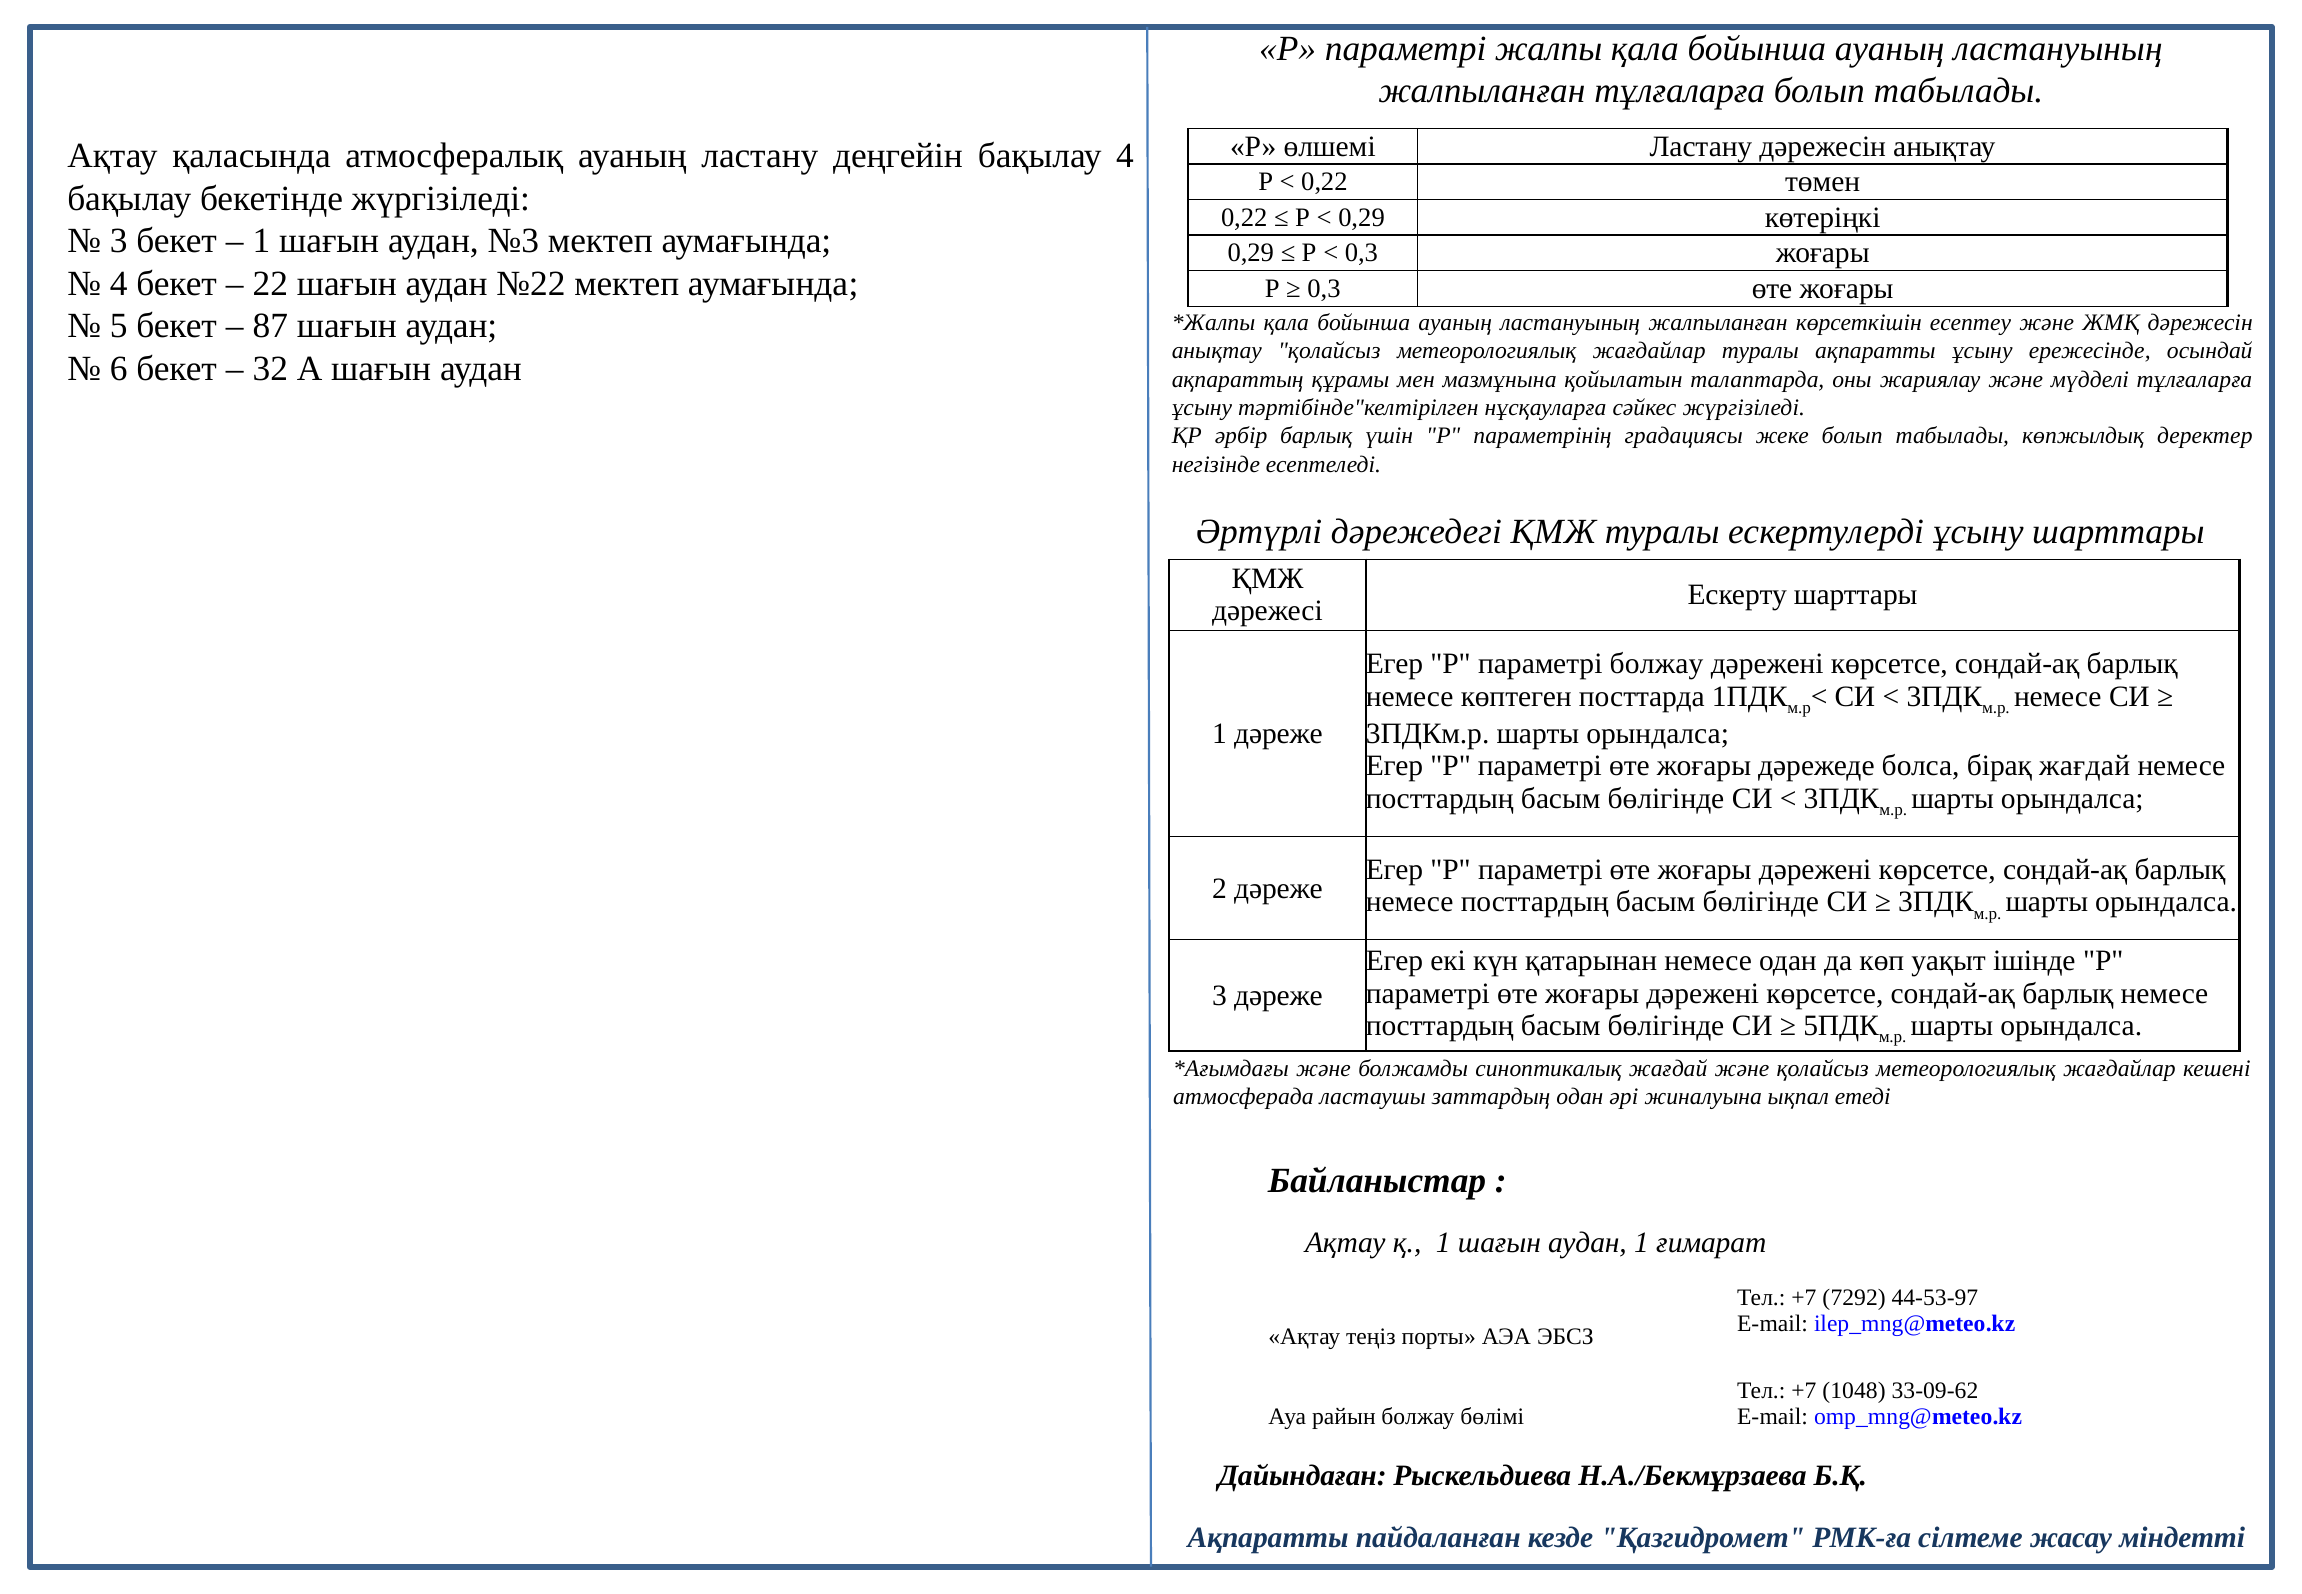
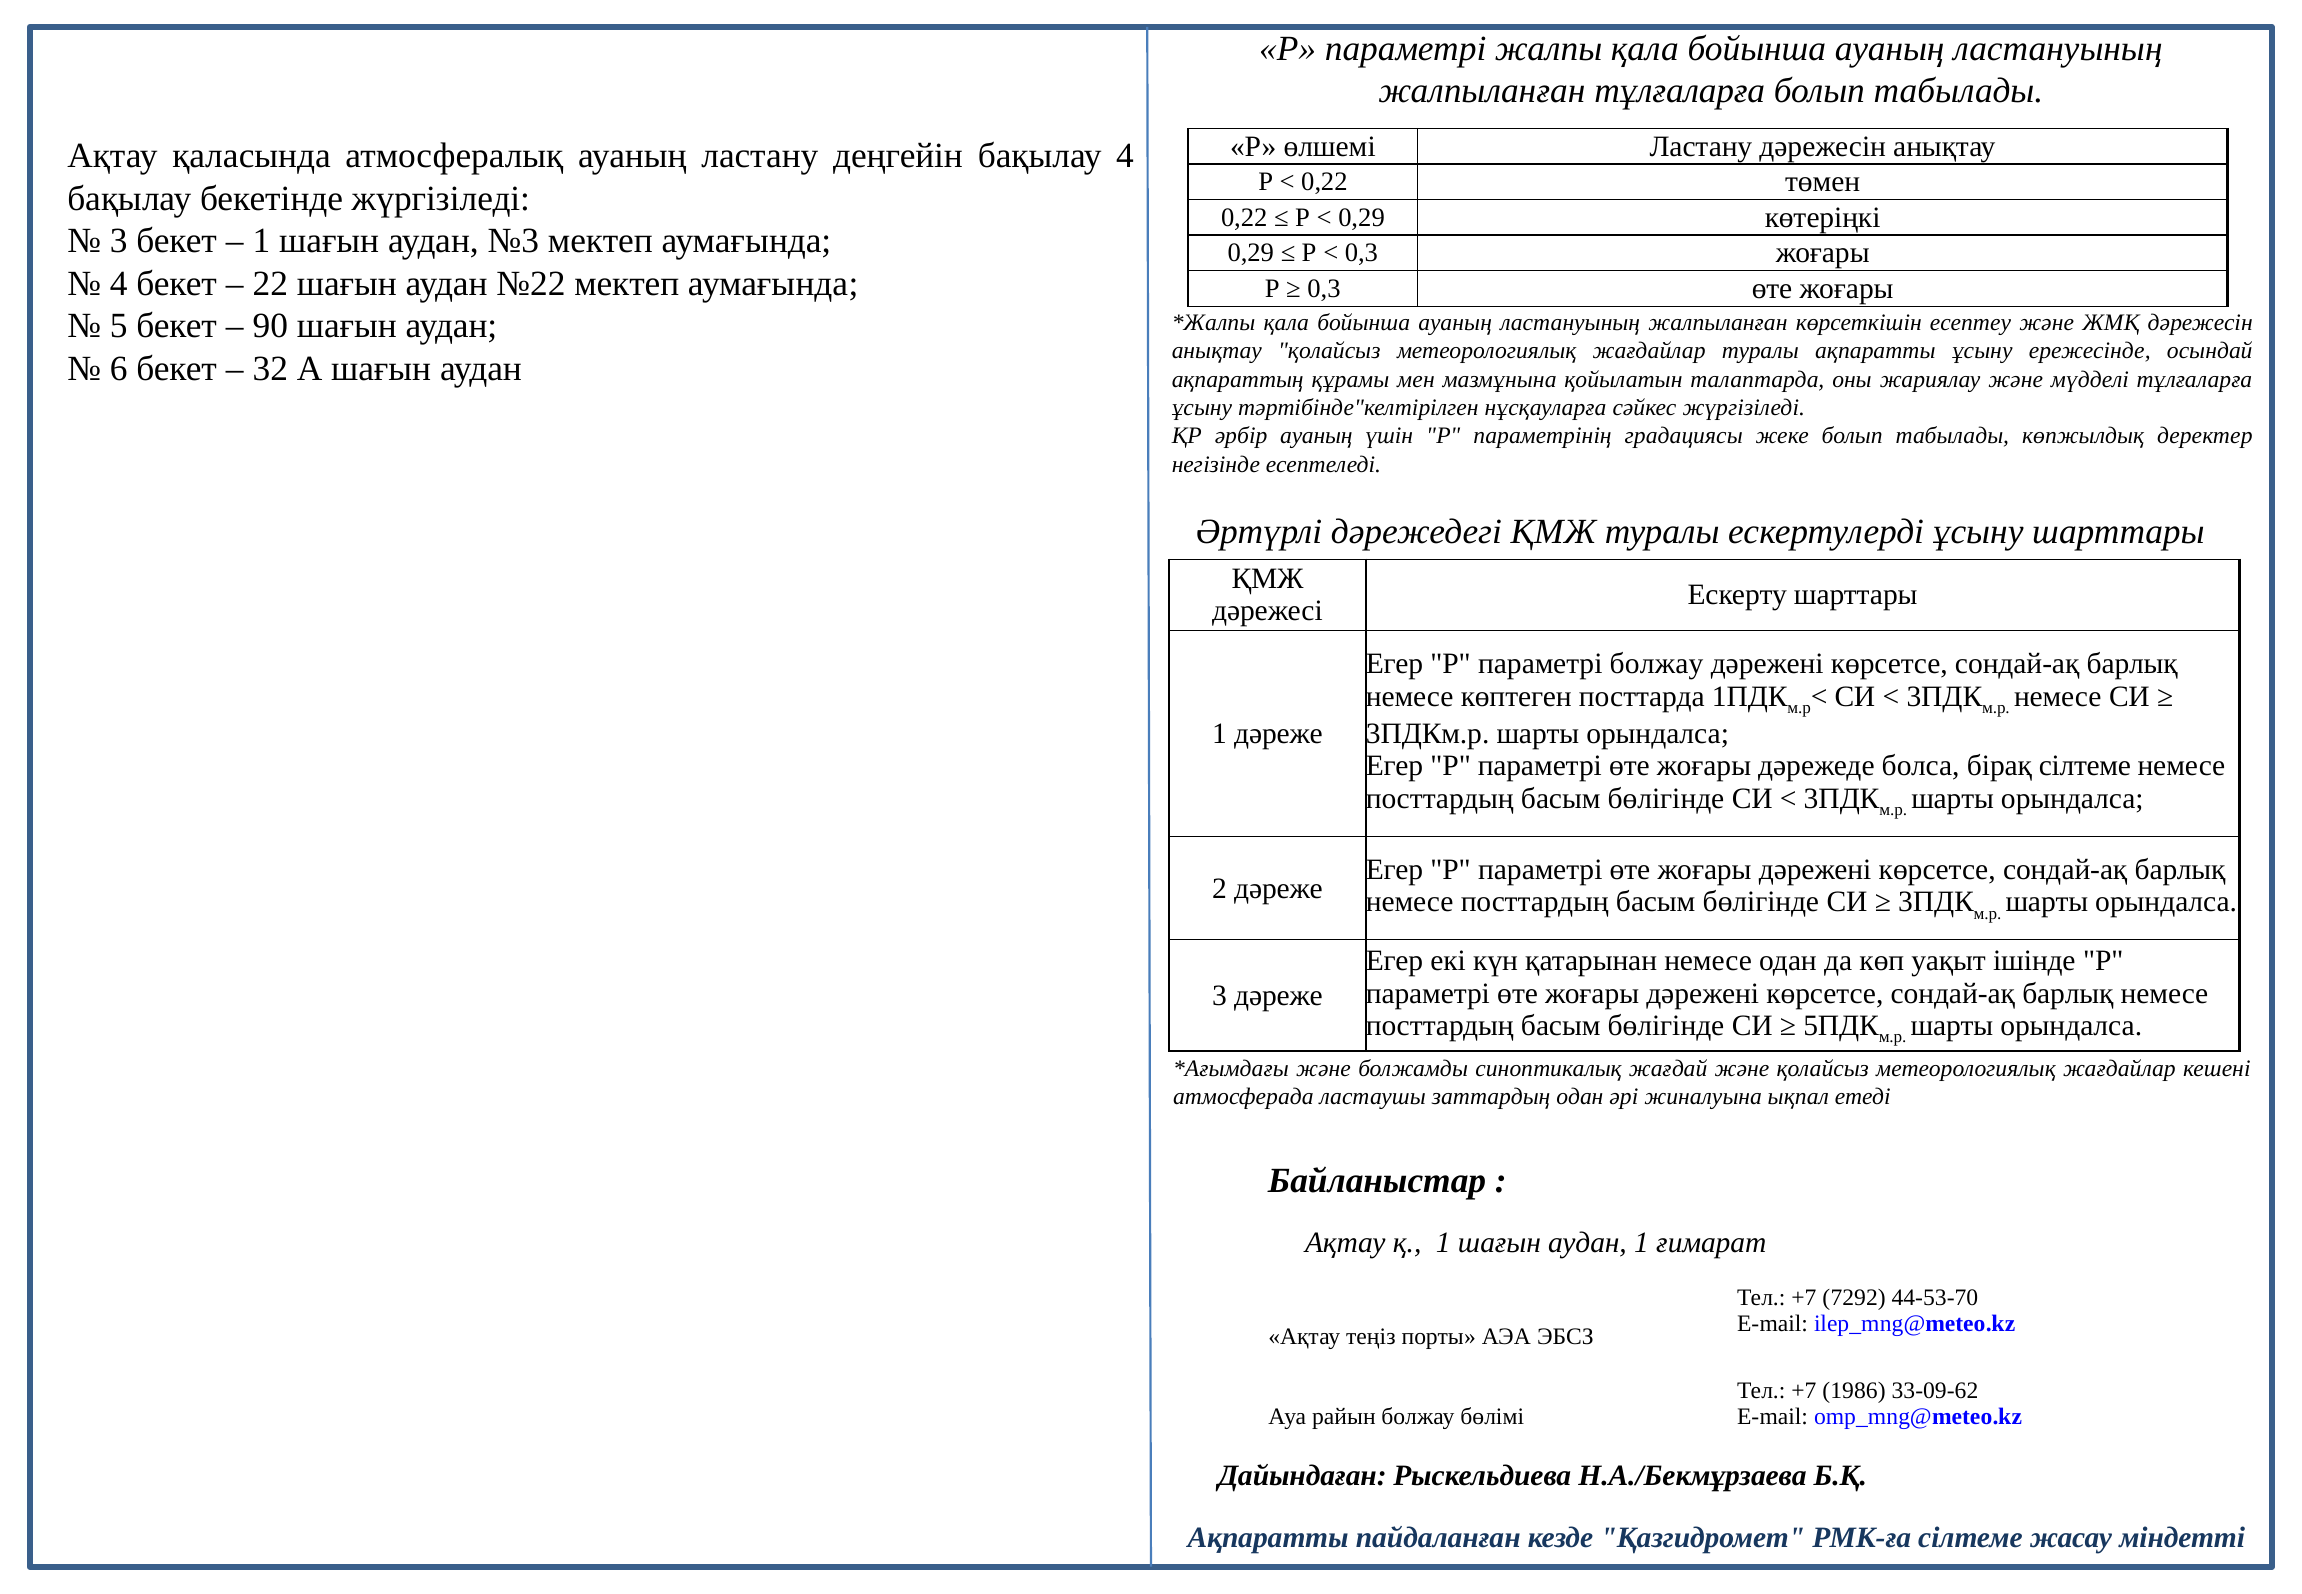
87: 87 -> 90 (270, 326)
әрбір барлық: барлық -> ауаның (1316, 436)
бірақ жағдай: жағдай -> сілтеме (2085, 766)
44-53-97: 44-53-97 -> 44-53-70 (1935, 1297)
1048: 1048 -> 1986 (1854, 1390)
